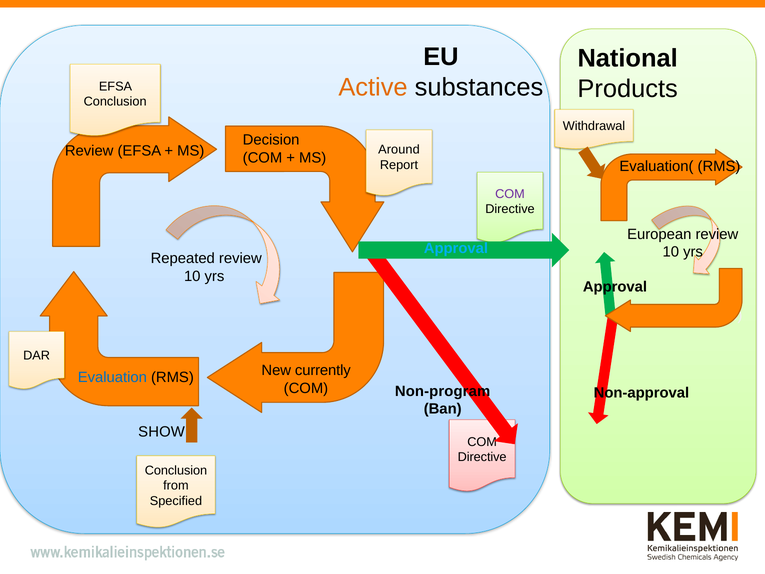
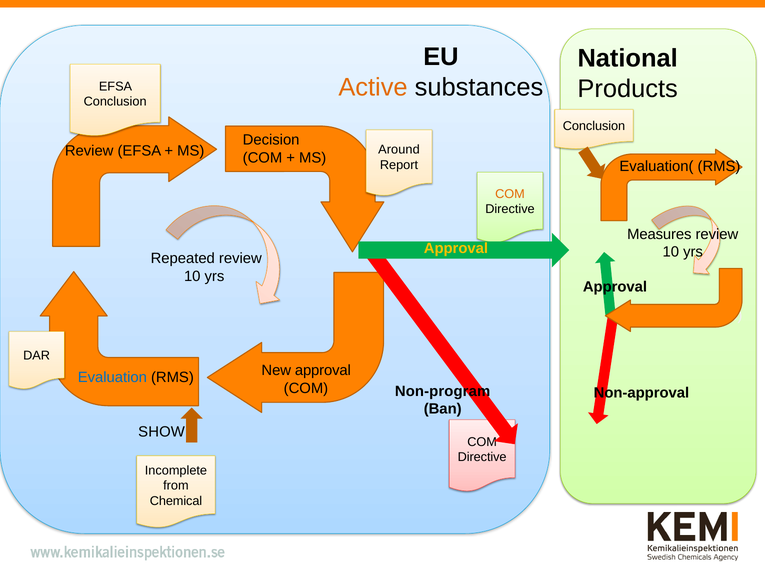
Withdrawal: Withdrawal -> Conclusion (594, 126)
COM colour: purple -> orange (510, 194)
European: European -> Measures (659, 234)
Approval colour: light blue -> yellow (456, 248)
New currently: currently -> approval (323, 370)
Conclusion: Conclusion -> Incomplete (176, 470)
Specified: Specified -> Chemical (176, 501)
